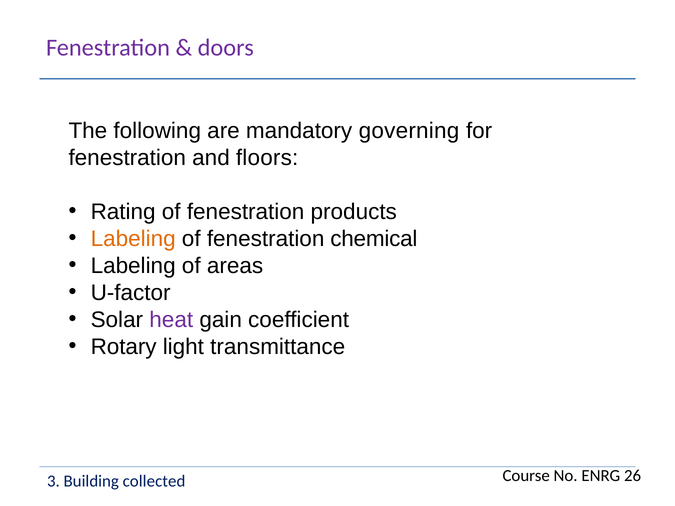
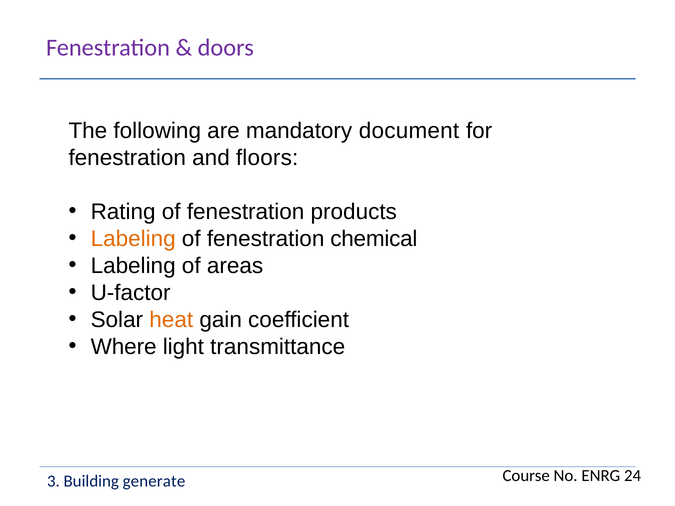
governing: governing -> document (409, 131)
heat colour: purple -> orange (171, 320)
Rotary: Rotary -> Where (124, 347)
26: 26 -> 24 (633, 476)
collected: collected -> generate (154, 481)
